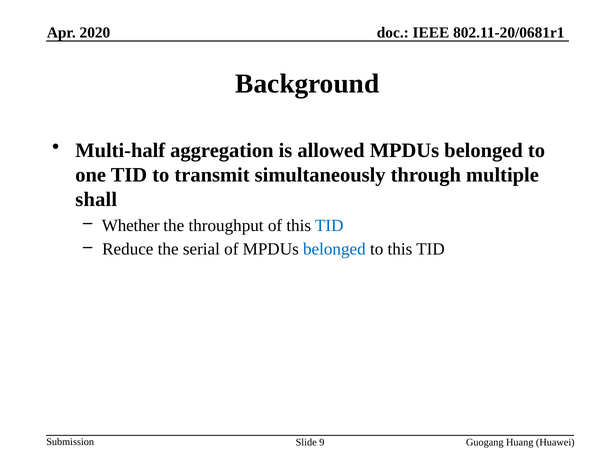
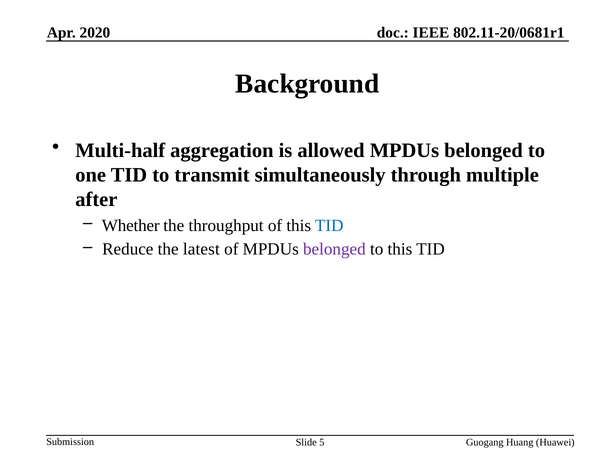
shall: shall -> after (96, 200)
serial: serial -> latest (201, 249)
belonged colour: blue -> purple (334, 249)
9: 9 -> 5 (322, 442)
